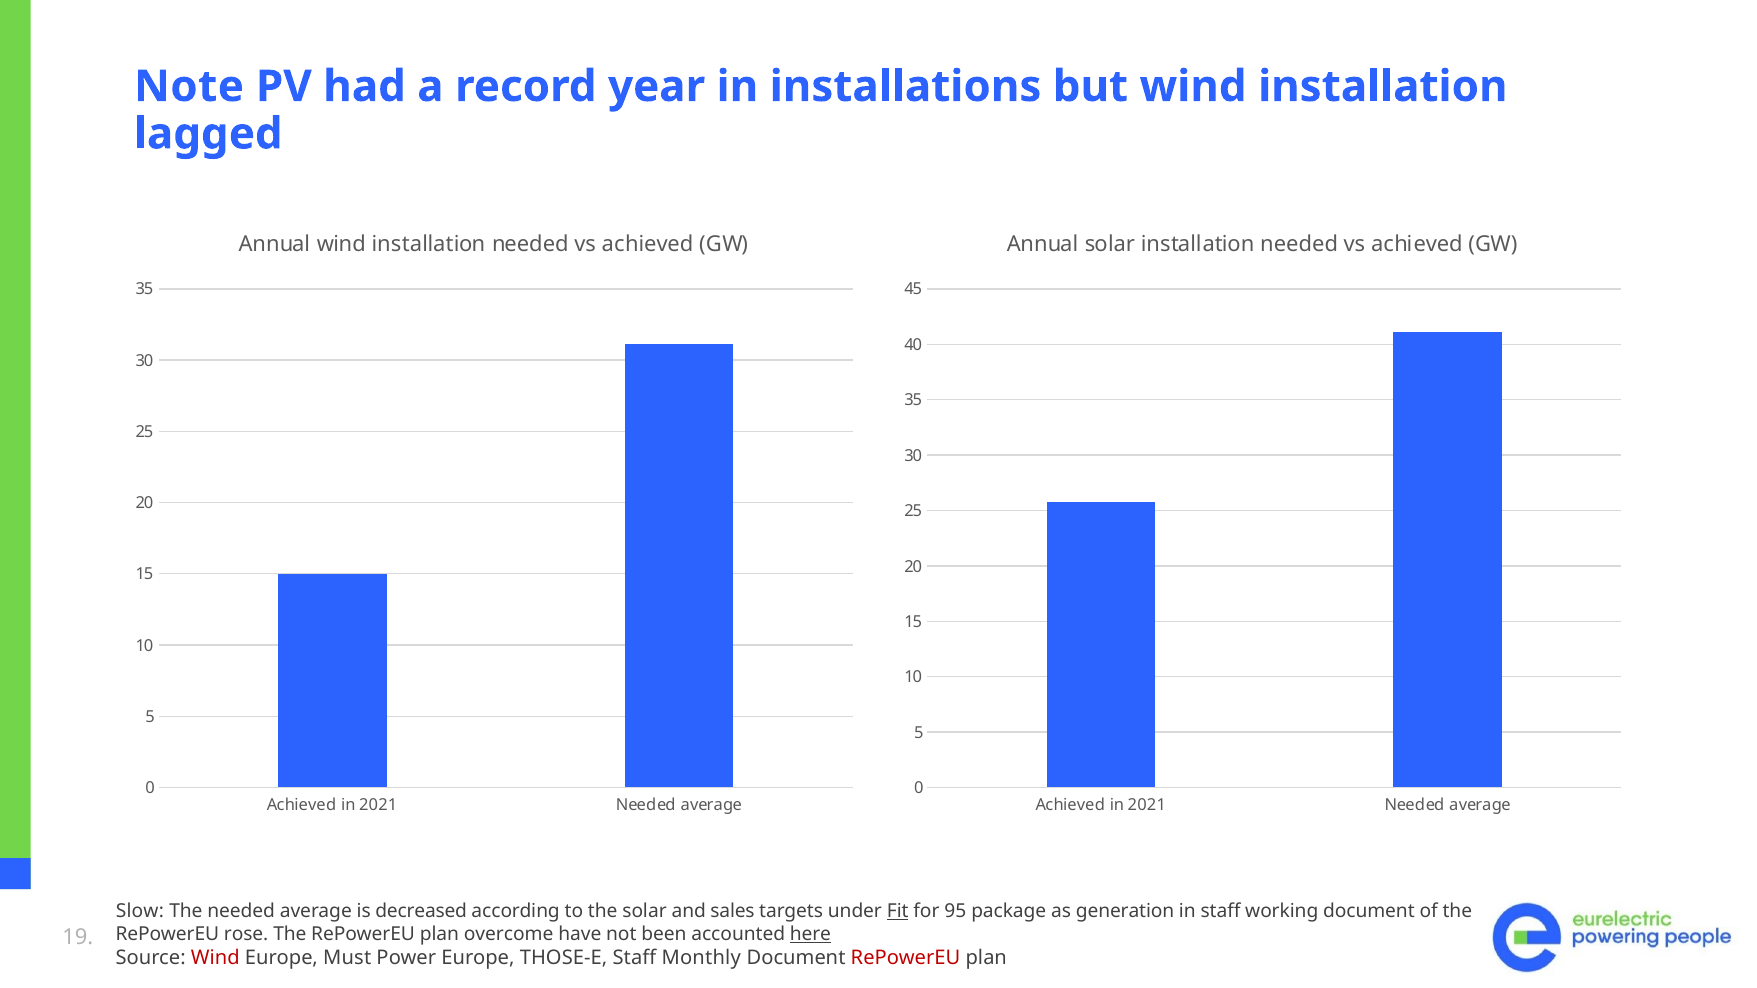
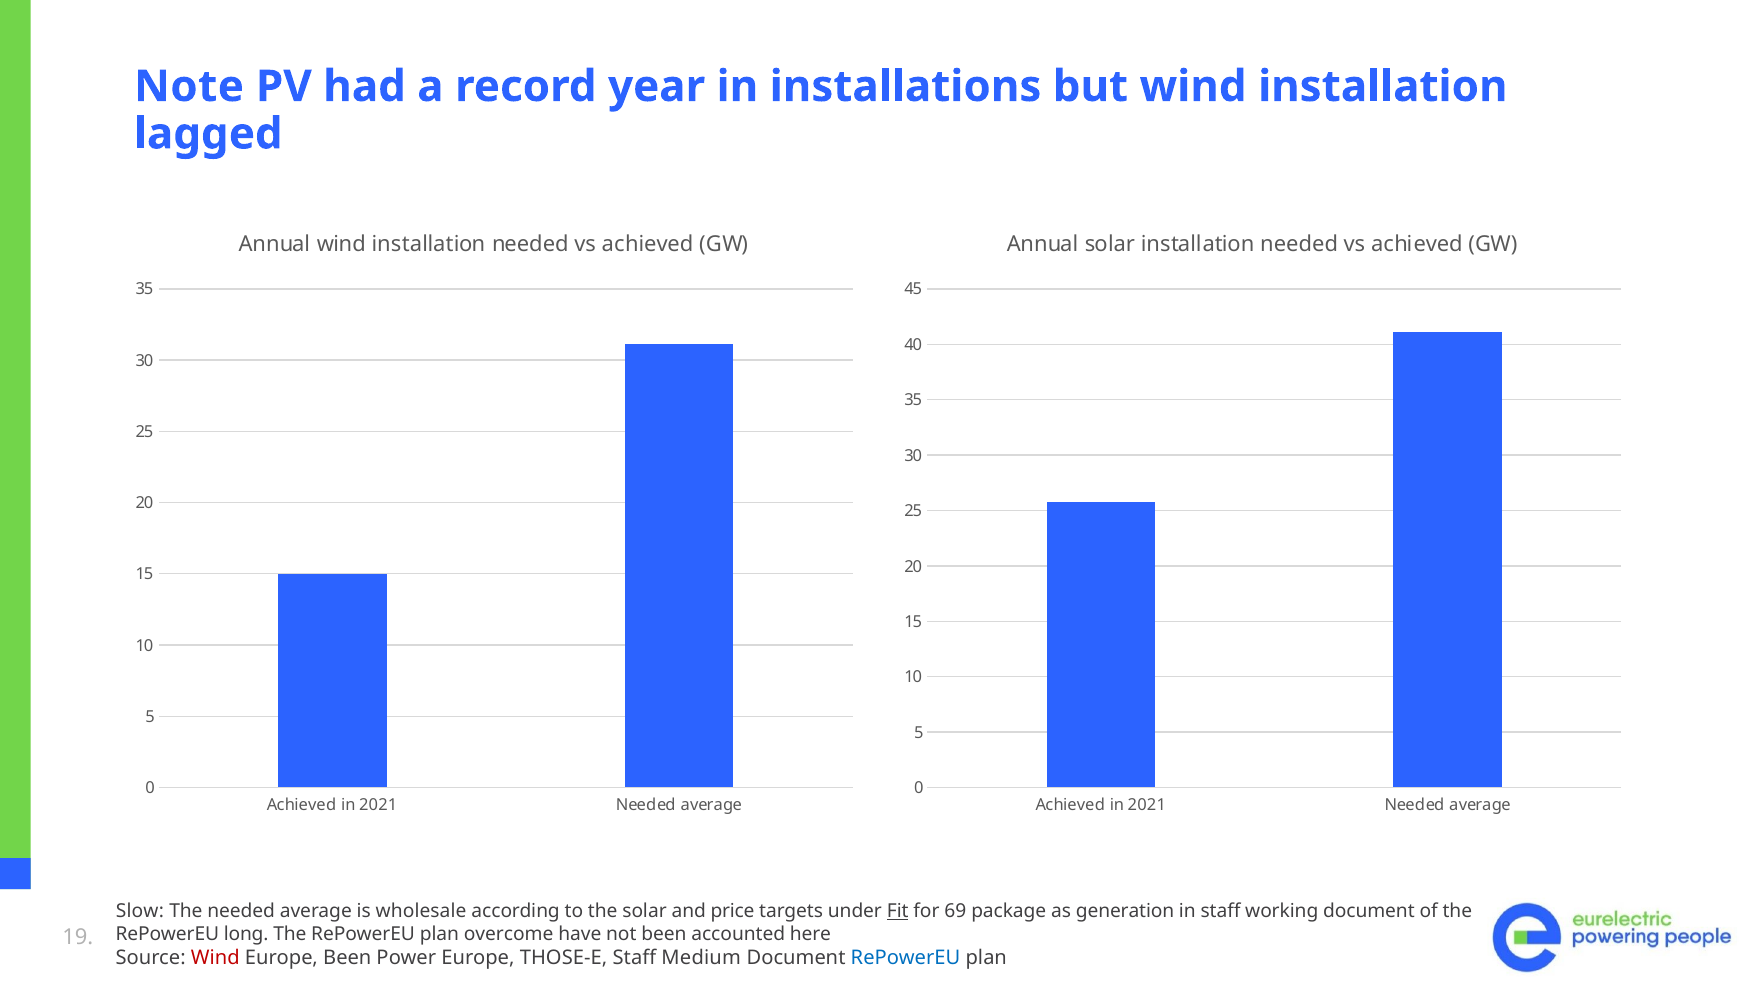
decreased: decreased -> wholesale (421, 912)
sales: sales -> price (733, 912)
95: 95 -> 69 (955, 912)
rose: rose -> long (246, 935)
here underline: present -> none (810, 935)
Europe Must: Must -> Been (347, 958)
Monthly: Monthly -> Medium (701, 958)
RePowerEU colour: red -> blue (906, 958)
